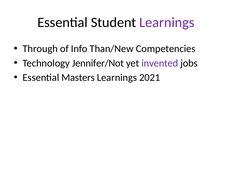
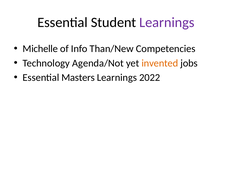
Through: Through -> Michelle (40, 49)
Jennifer/Not: Jennifer/Not -> Agenda/Not (98, 63)
invented colour: purple -> orange (160, 63)
2021: 2021 -> 2022 (150, 78)
